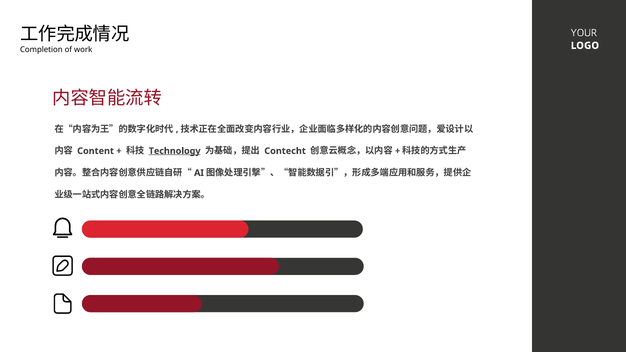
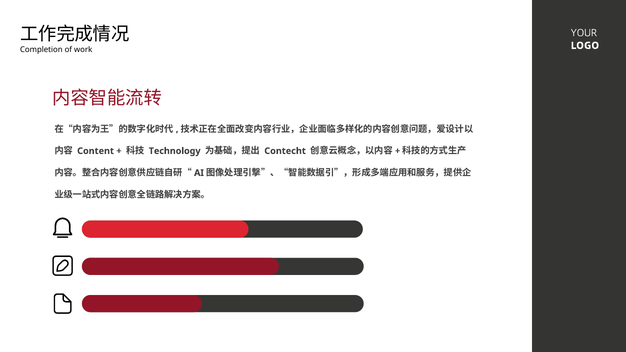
Technology underline: present -> none (175, 151)
